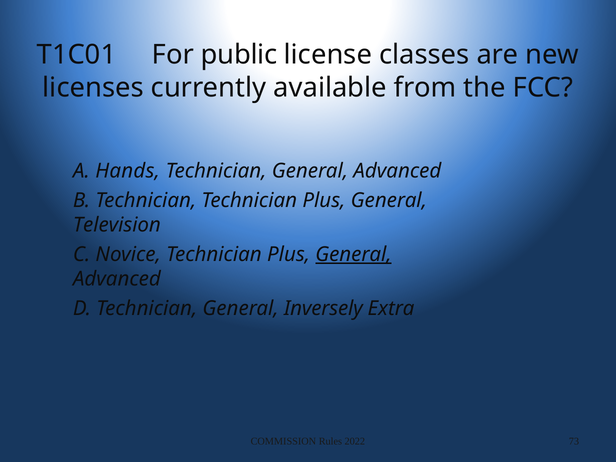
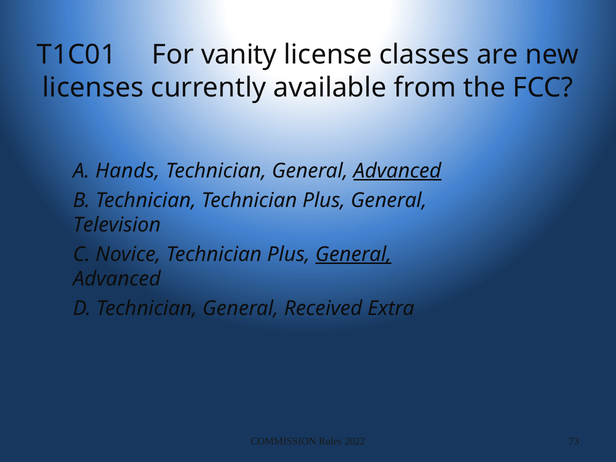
public: public -> vanity (239, 55)
Advanced underline: none -> present (397, 171)
Inversely: Inversely -> Received (323, 308)
